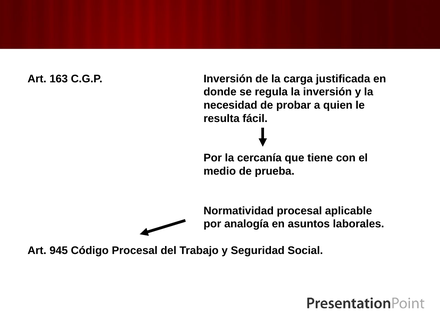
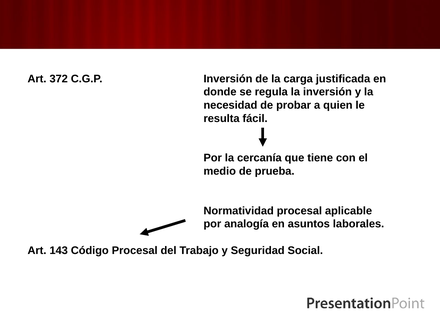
163: 163 -> 372 (59, 79)
945: 945 -> 143 (59, 250)
